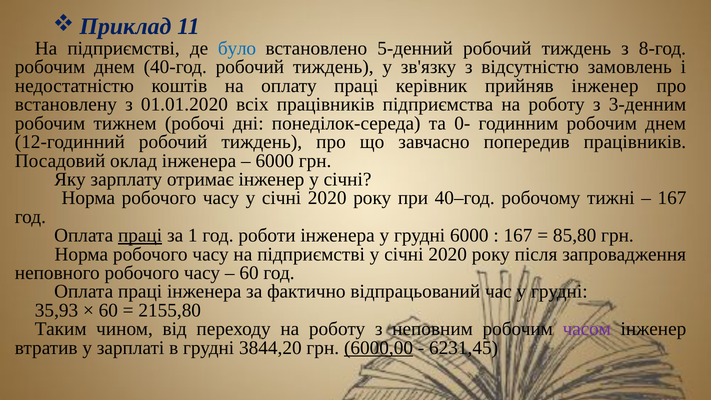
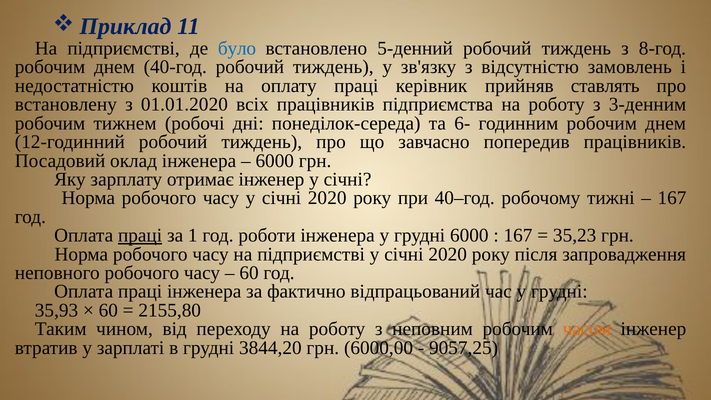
прийняв інженер: інженер -> ставлять (605, 86)
0-: 0- -> 6- (462, 123)
85,80: 85,80 -> 35,23 (575, 235)
часом colour: purple -> orange (587, 329)
6000,00 underline: present -> none (379, 348)
6231,45: 6231,45 -> 9057,25 (464, 348)
